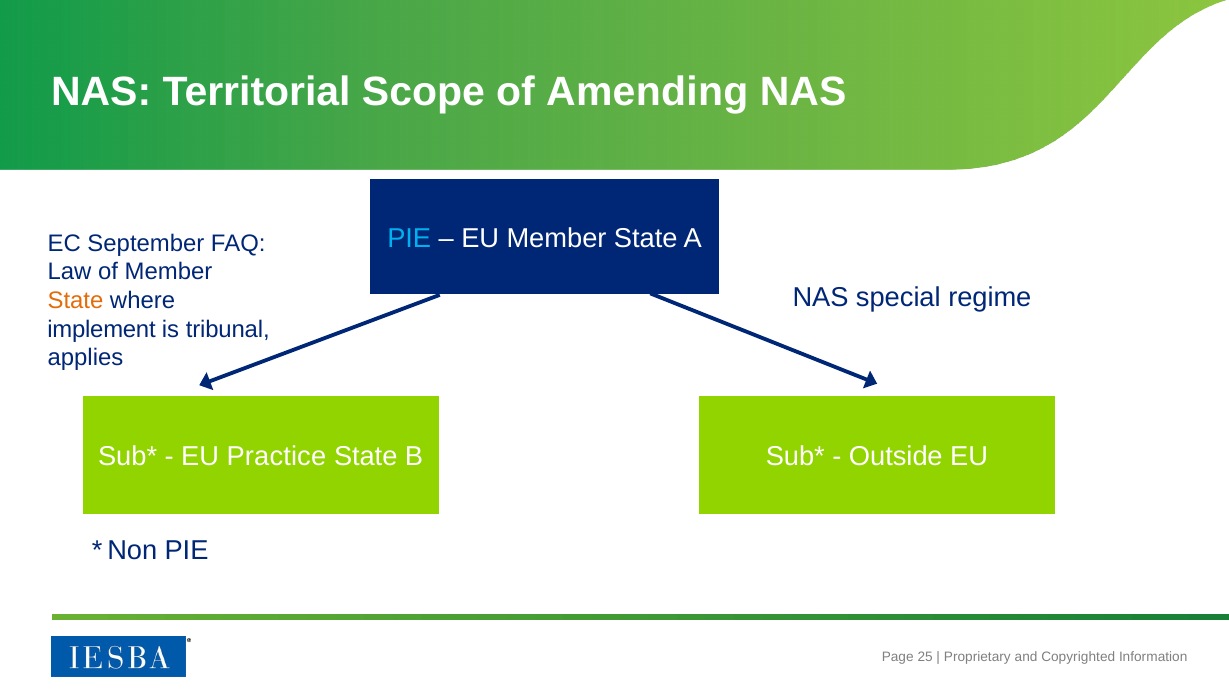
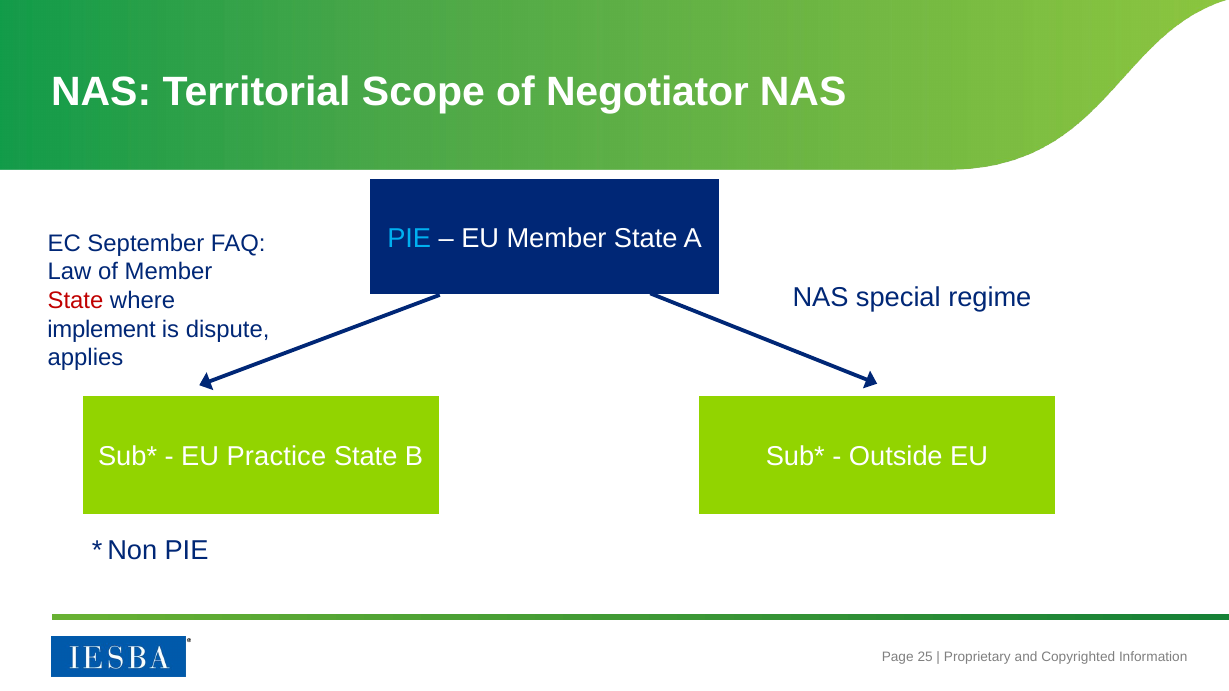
Amending: Amending -> Negotiator (647, 92)
State colour: orange -> red (75, 301)
tribunal: tribunal -> dispute (228, 329)
